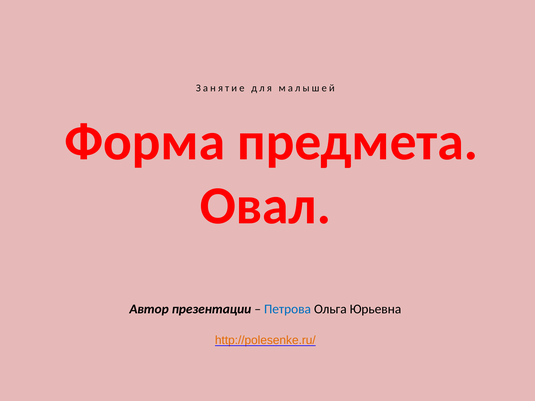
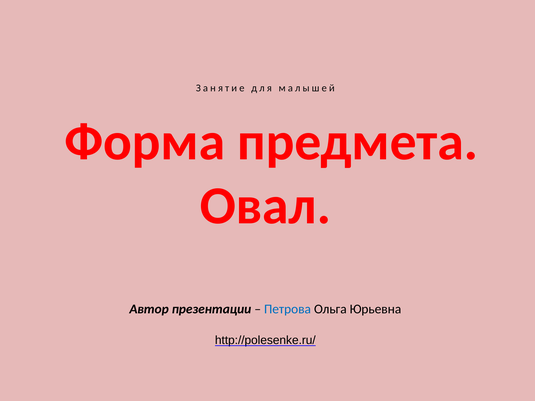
http://polesenke.ru/ colour: orange -> black (265, 340)
